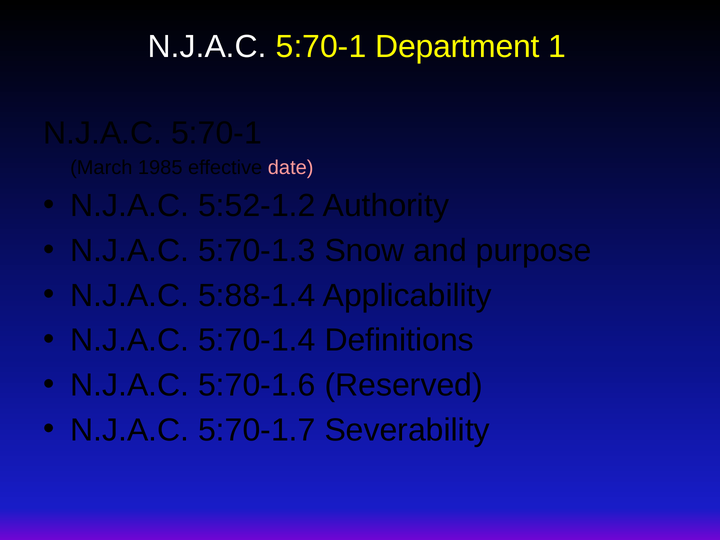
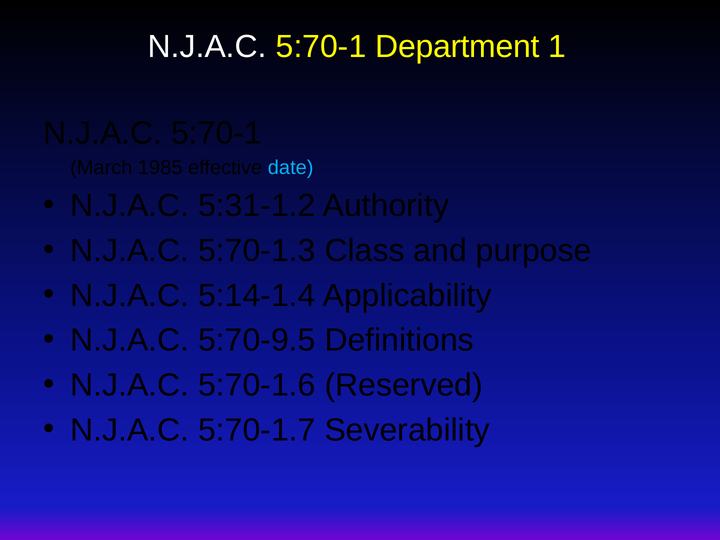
date colour: pink -> light blue (291, 167)
5:52-1.2: 5:52-1.2 -> 5:31-1.2 (257, 206)
Snow: Snow -> Class (365, 251)
5:88-1.4: 5:88-1.4 -> 5:14-1.4 (257, 295)
5:70-1.4: 5:70-1.4 -> 5:70-9.5 (257, 340)
